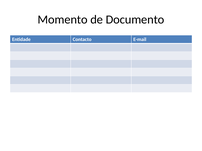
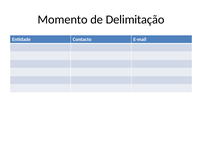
Documento: Documento -> Delimitação (135, 20)
